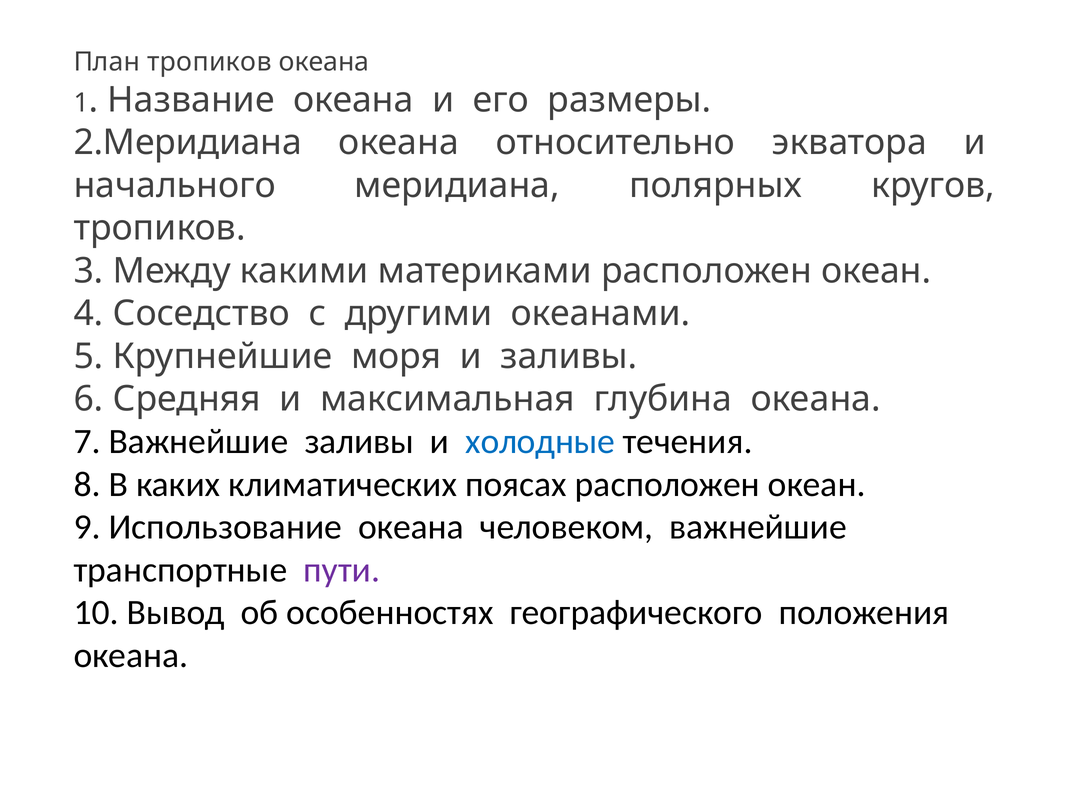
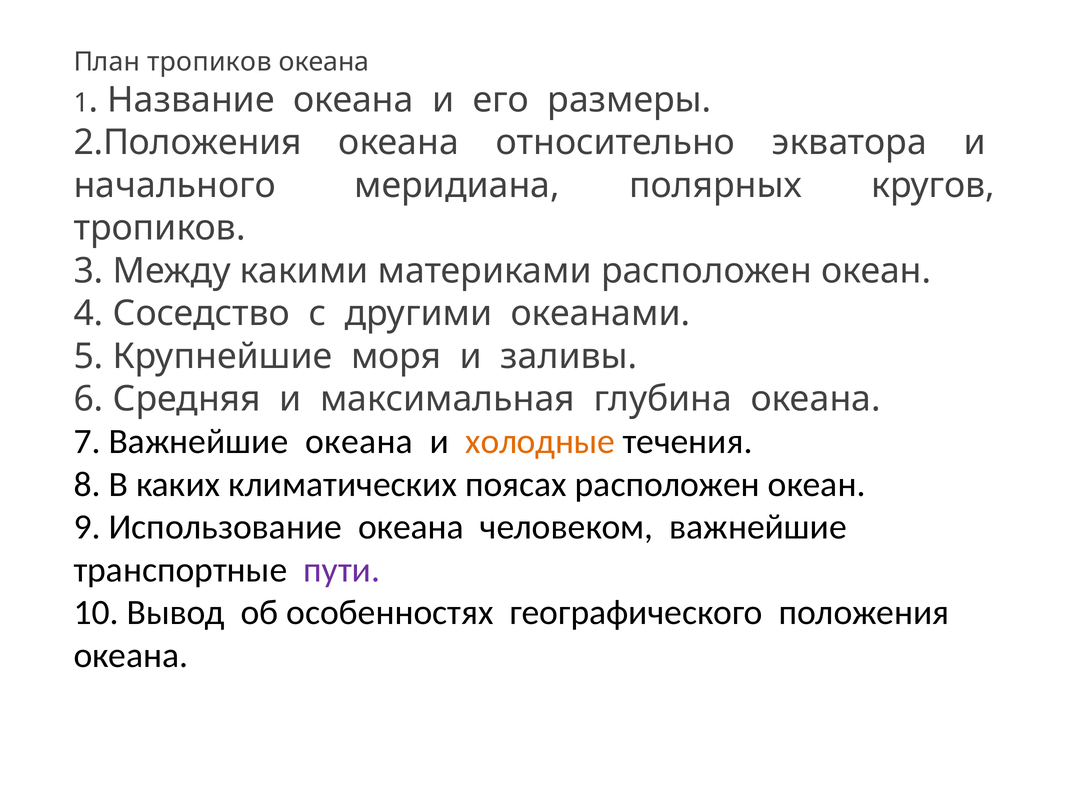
2.Меридиана: 2.Меридиана -> 2.Положения (188, 143)
Важнейшие заливы: заливы -> океана (359, 442)
холодные colour: blue -> orange (540, 442)
